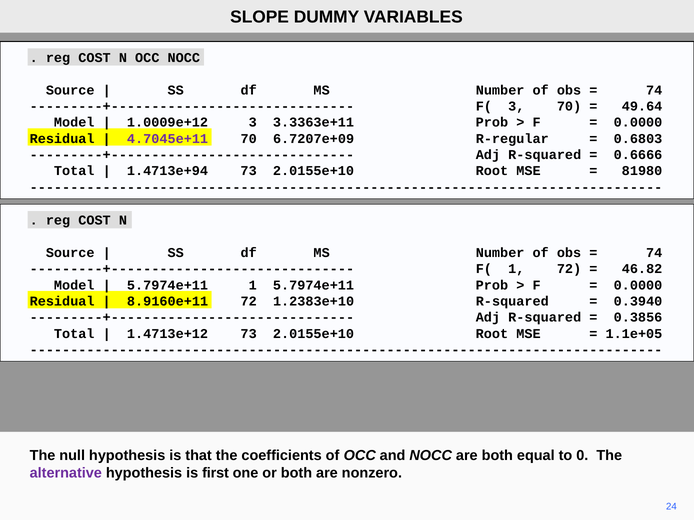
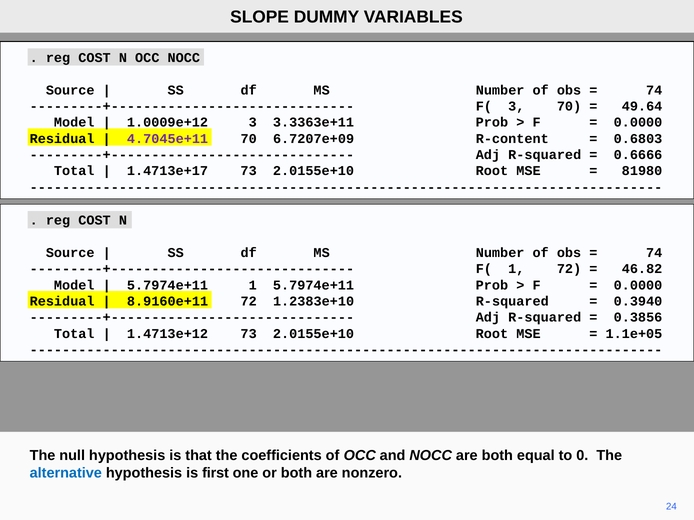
R-regular: R-regular -> R-content (512, 139)
1.4713e+94: 1.4713e+94 -> 1.4713e+17 (167, 171)
alternative colour: purple -> blue (66, 473)
